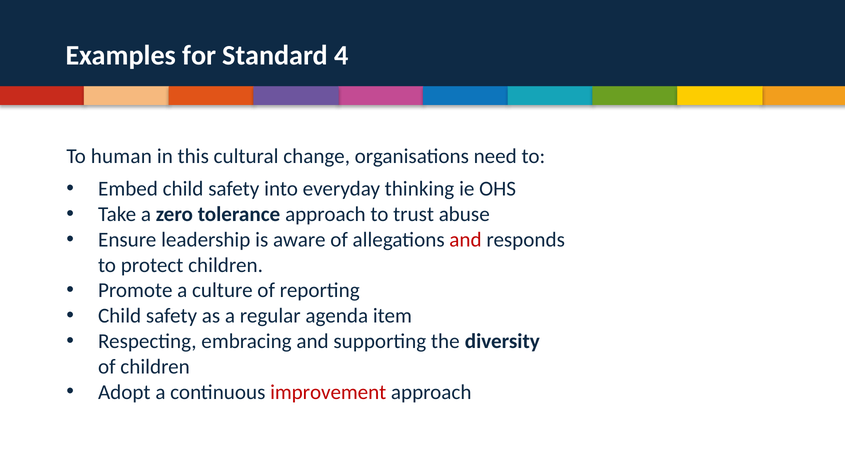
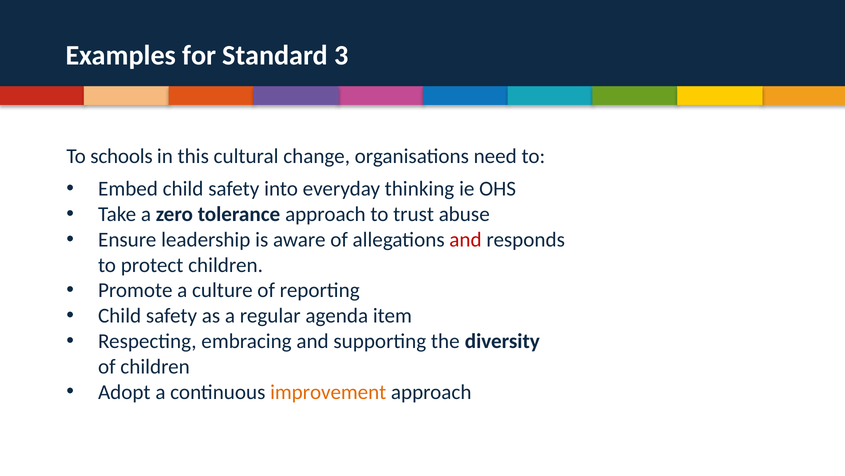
4: 4 -> 3 (342, 55)
human: human -> schools (122, 156)
improvement colour: red -> orange (328, 391)
